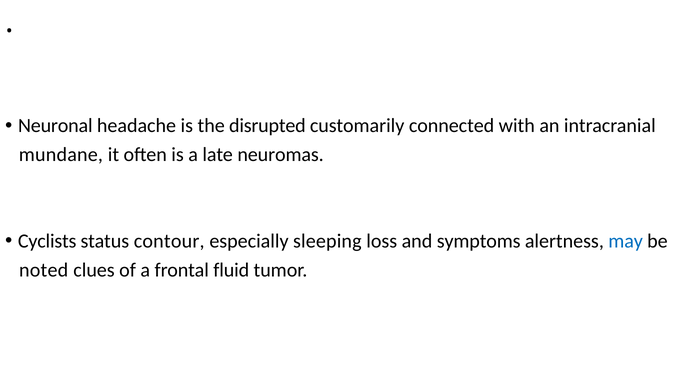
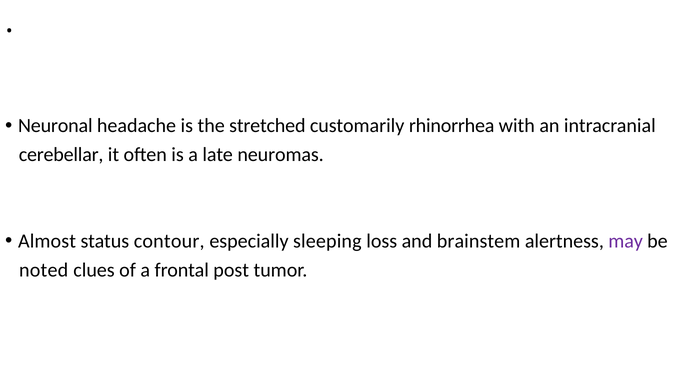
disrupted: disrupted -> stretched (267, 126)
connected: connected -> rhinorrhea (452, 126)
mundane: mundane -> cerebellar (61, 155)
Cyclists: Cyclists -> Almost (47, 241)
symptoms: symptoms -> brainstem (479, 241)
may colour: blue -> purple (626, 241)
fluid: fluid -> post (231, 270)
